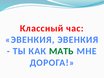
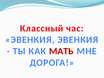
МАТЬ colour: green -> red (61, 51)
